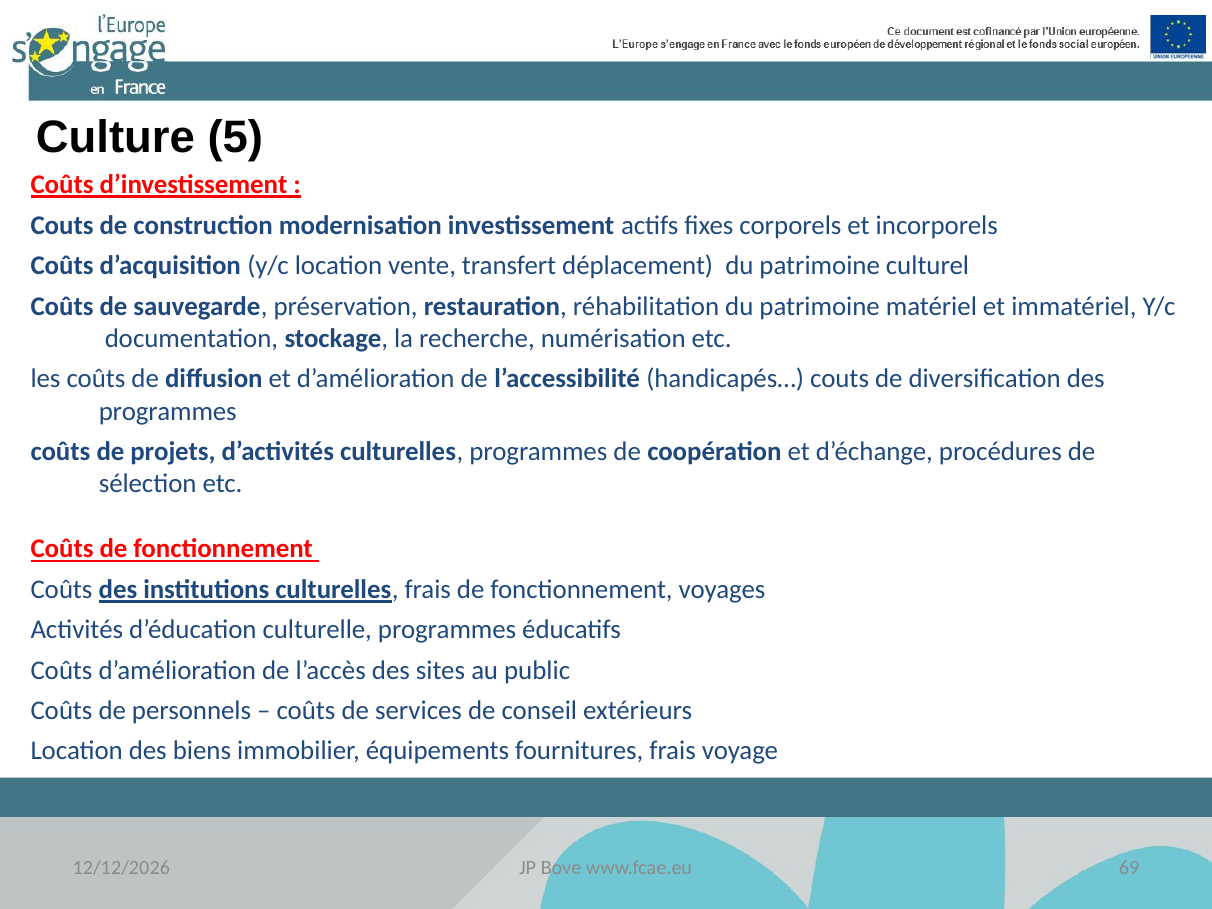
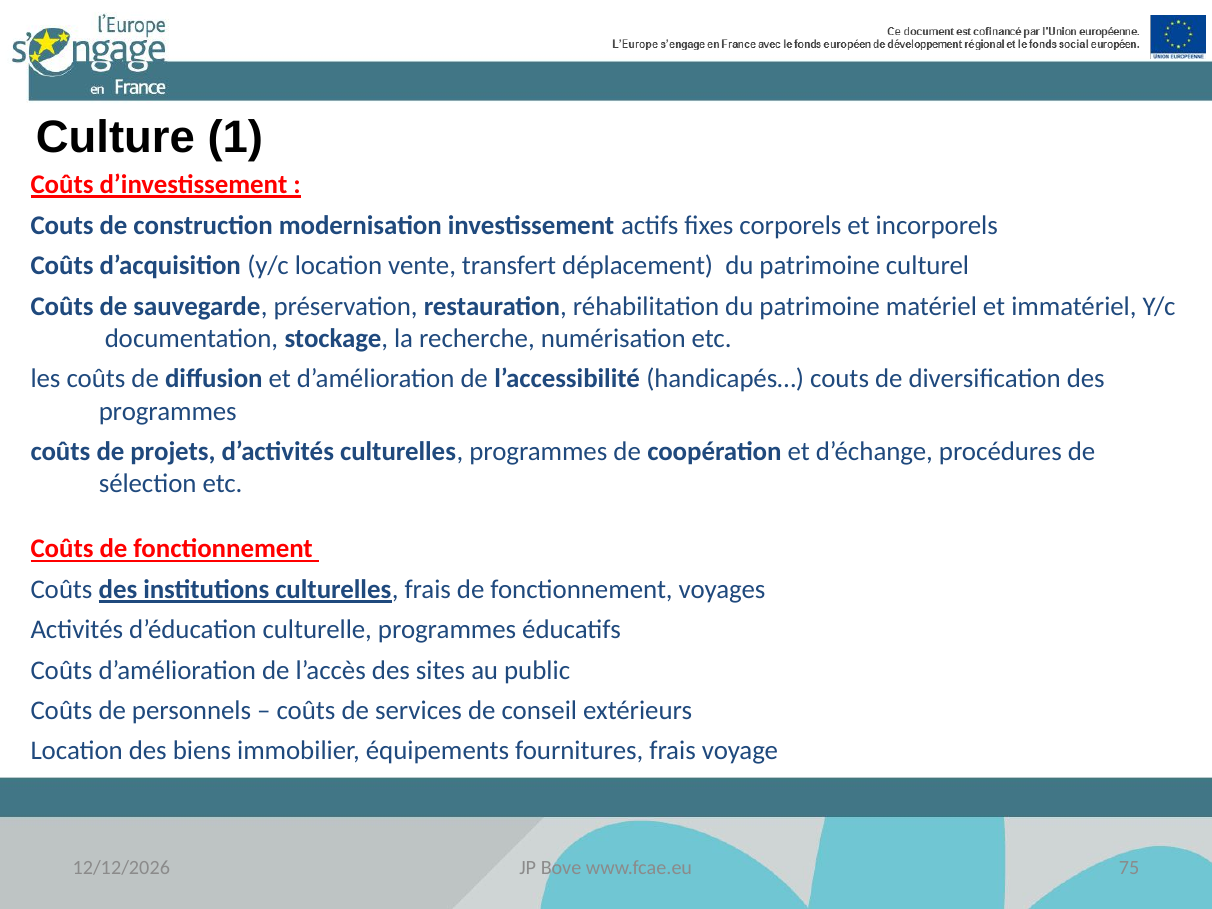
5: 5 -> 1 (235, 138)
69: 69 -> 75 (1129, 868)
